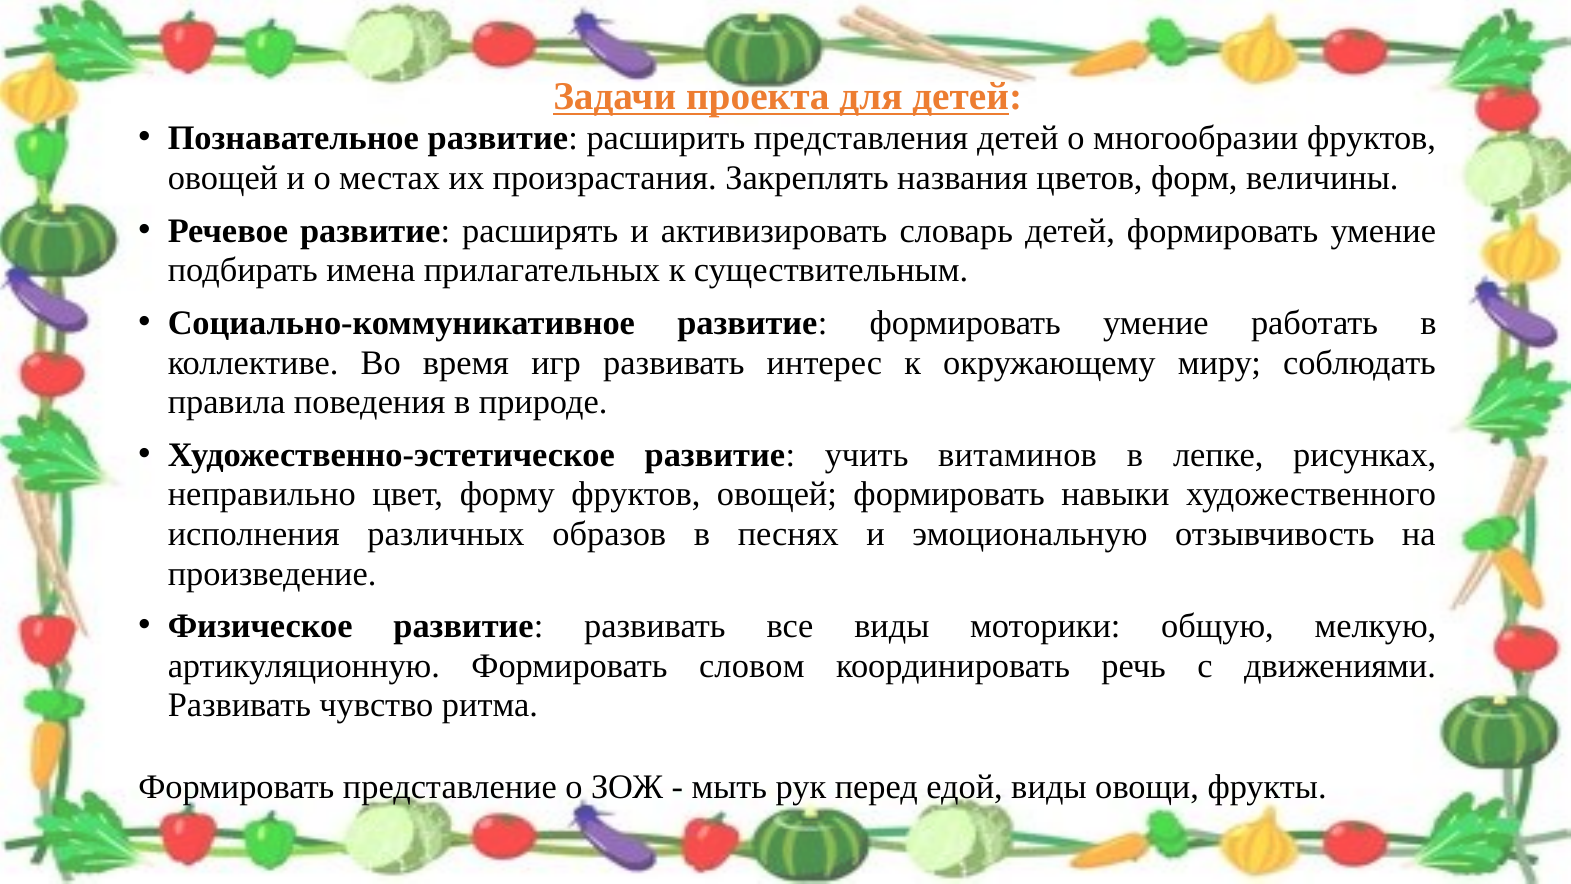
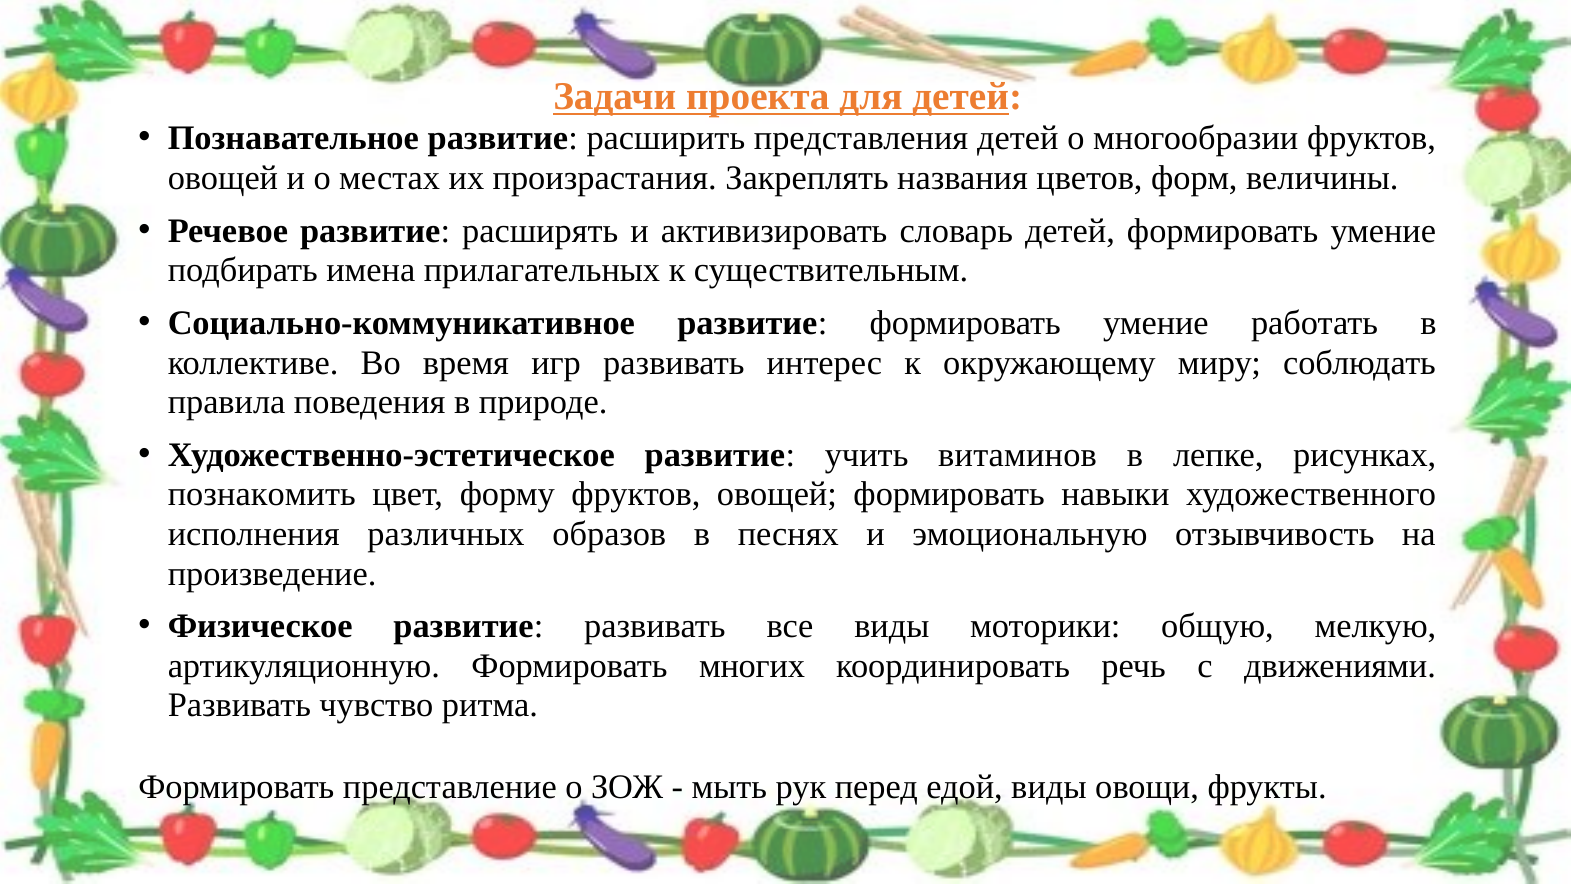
неправильно: неправильно -> познакомить (262, 494)
словом: словом -> многих (752, 666)
